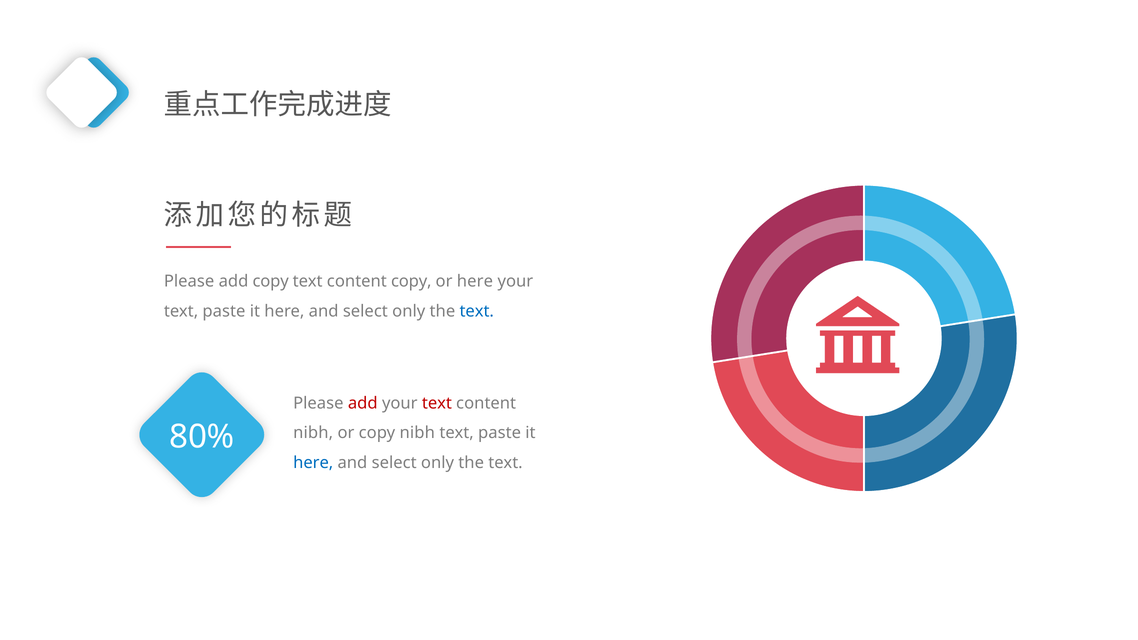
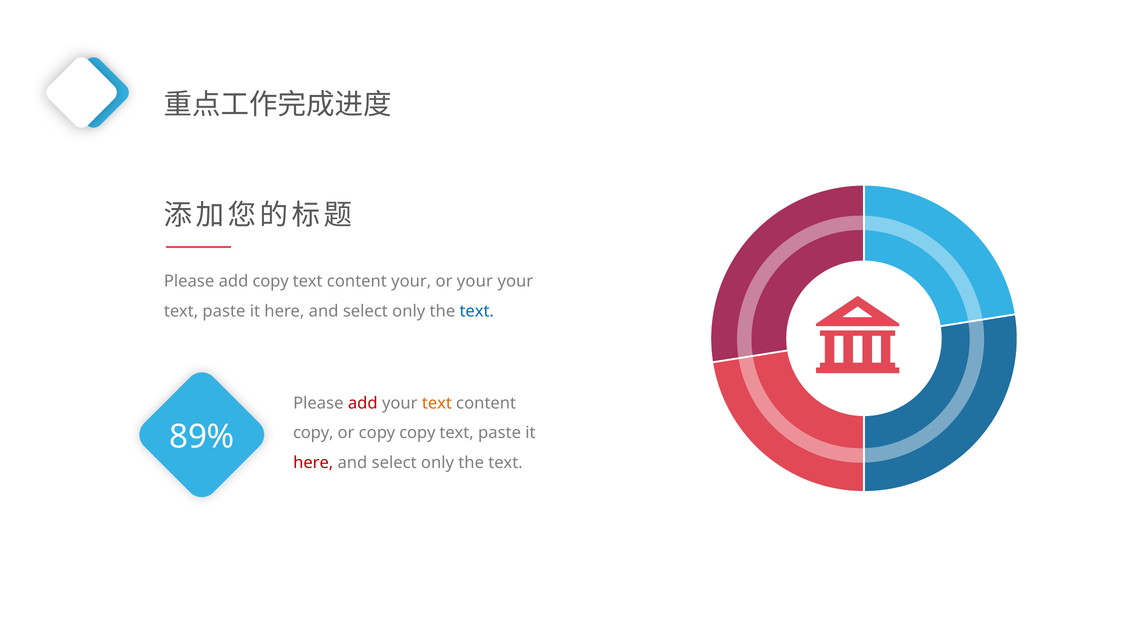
content copy: copy -> your (411, 281)
or here: here -> your (475, 281)
text colour: red -> orange (437, 403)
80%: 80% -> 89% (202, 437)
nibh: nibh -> copy (313, 433)
copy nibh: nibh -> copy (417, 433)
here colour: blue -> red (313, 463)
